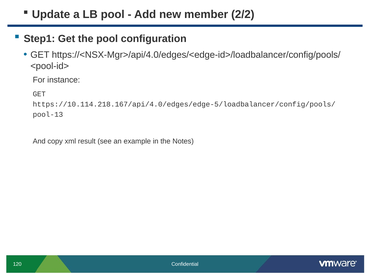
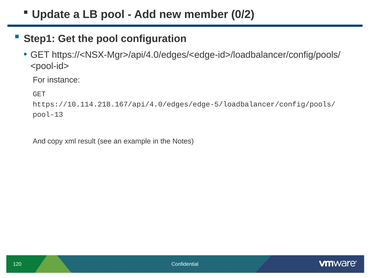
2/2: 2/2 -> 0/2 (243, 14)
